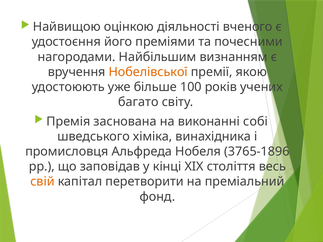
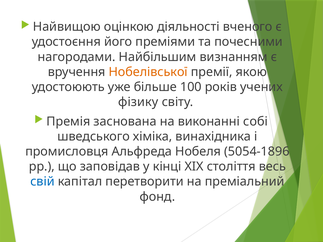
багато: багато -> фізику (138, 102)
3765-1896: 3765-1896 -> 5054-1896 (257, 152)
свій colour: orange -> blue (42, 182)
